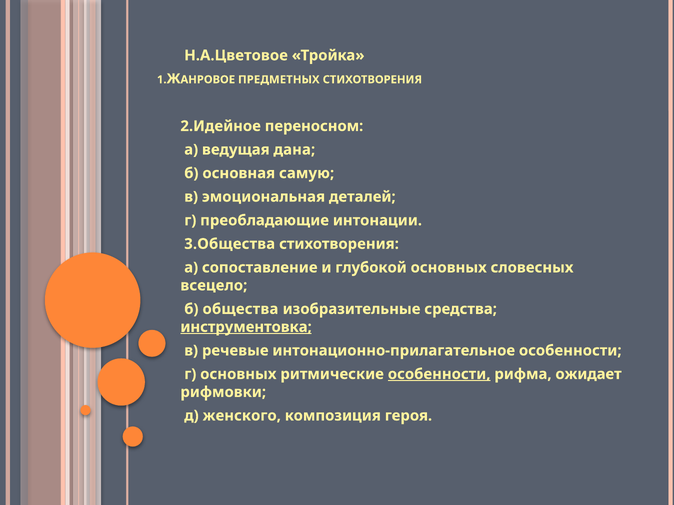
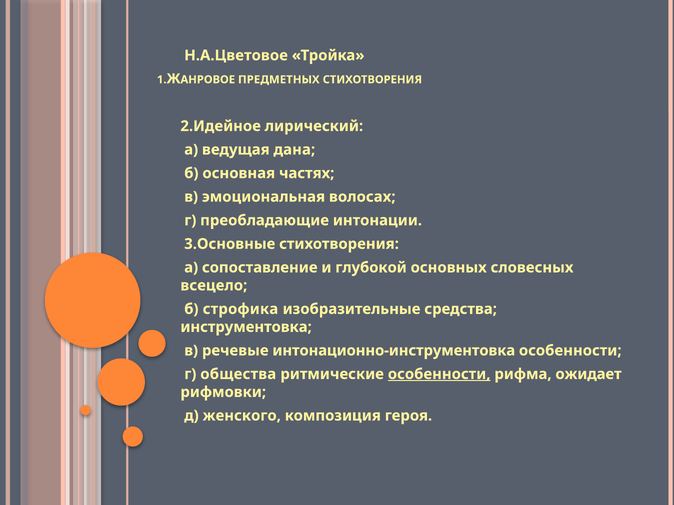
переносном: переносном -> лирический (314, 126)
самую: самую -> частях (307, 173)
деталей: деталей -> волосах (362, 197)
3.Общества: 3.Общества -> 3.Основные (230, 244)
общества: общества -> строфика (240, 309)
инструментовка underline: present -> none (246, 327)
интонационно-прилагательное: интонационно-прилагательное -> интонационно-инструментовка (394, 351)
г основных: основных -> общества (238, 374)
